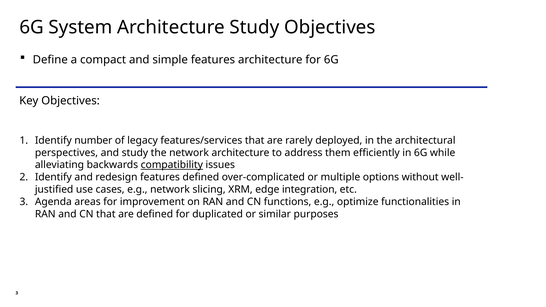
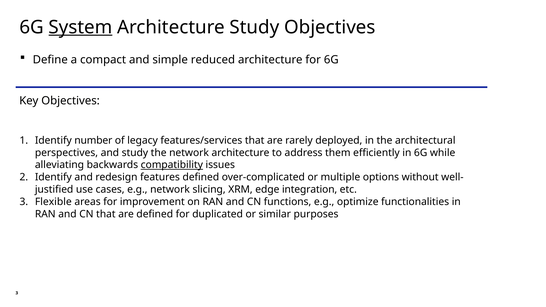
System underline: none -> present (80, 27)
simple features: features -> reduced (213, 60)
Agenda: Agenda -> Flexible (53, 202)
